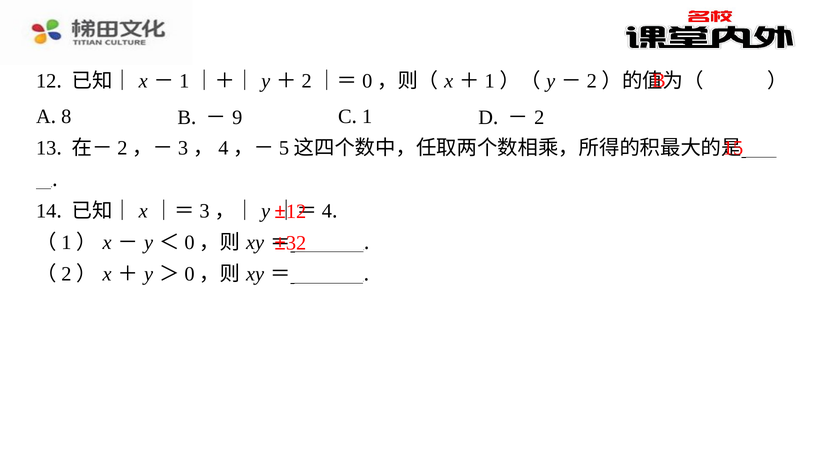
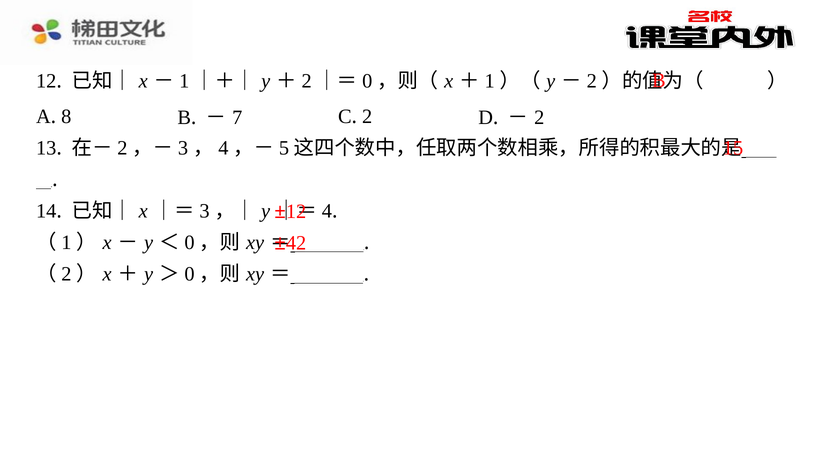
9: 9 -> 7 (237, 118)
1: 1 -> 2 (367, 116)
32: 32 -> 42 (296, 243)
